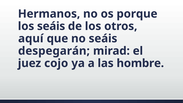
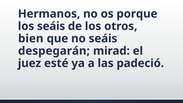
aquí: aquí -> bien (31, 39)
cojo: cojo -> esté (56, 63)
hombre: hombre -> padeció (140, 63)
